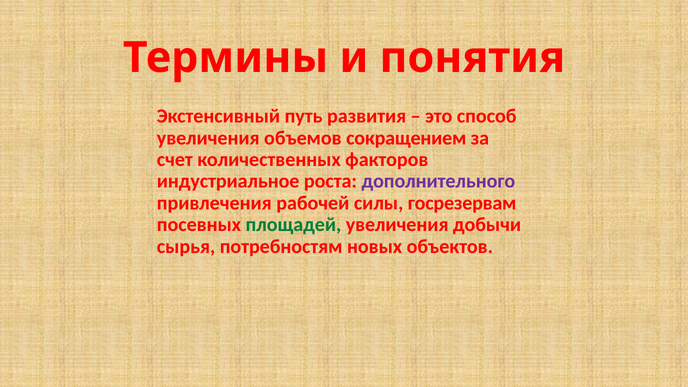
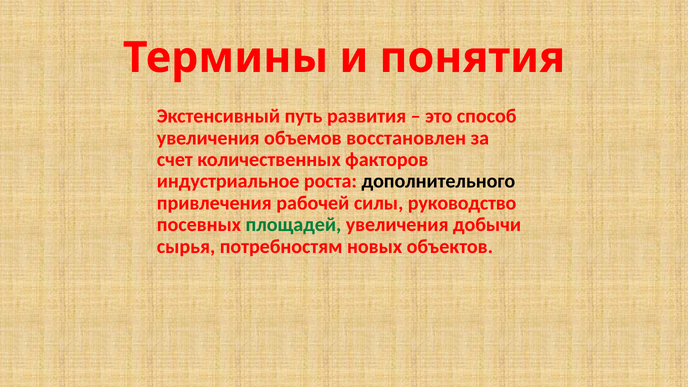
сокращением: сокращением -> восстановлен (406, 138)
дополнительного colour: purple -> black (438, 181)
госрезервам: госрезервам -> руководство (462, 203)
